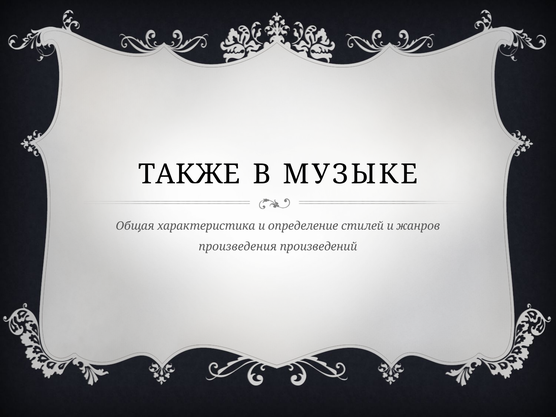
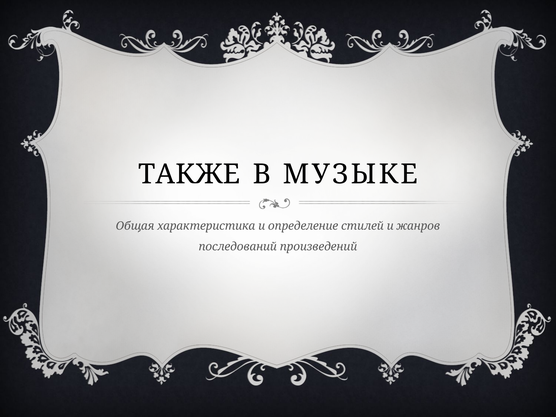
произведения: произведения -> последований (238, 247)
